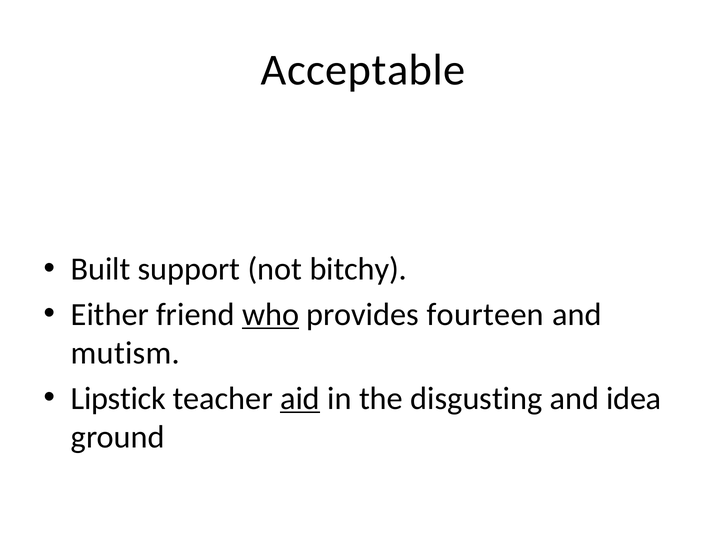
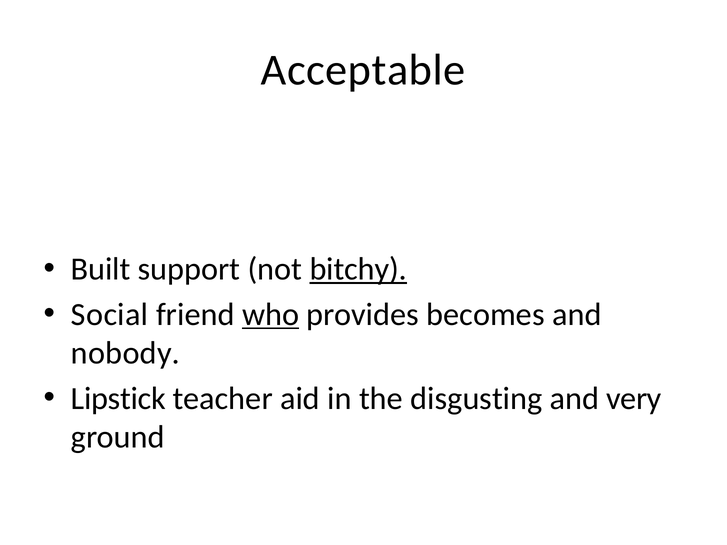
bitchy underline: none -> present (358, 269)
Either: Either -> Social (110, 315)
fourteen: fourteen -> becomes (485, 315)
mutism: mutism -> nobody (125, 353)
aid underline: present -> none (300, 399)
idea: idea -> very (634, 399)
